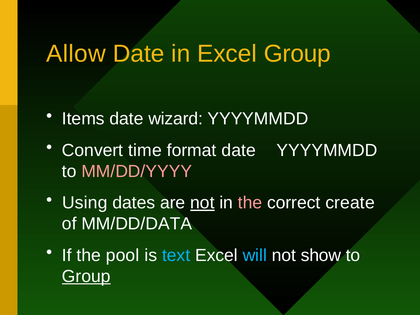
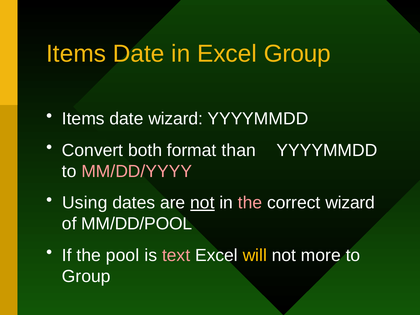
Allow: Allow -> Items (76, 54)
time: time -> both (145, 150)
format date: date -> than (239, 150)
correct create: create -> wizard (350, 203)
MM/DD/DATA: MM/DD/DATA -> MM/DD/POOL (137, 224)
text colour: light blue -> pink (176, 255)
will colour: light blue -> yellow (255, 255)
show: show -> more (321, 255)
Group underline: present -> none (86, 276)
